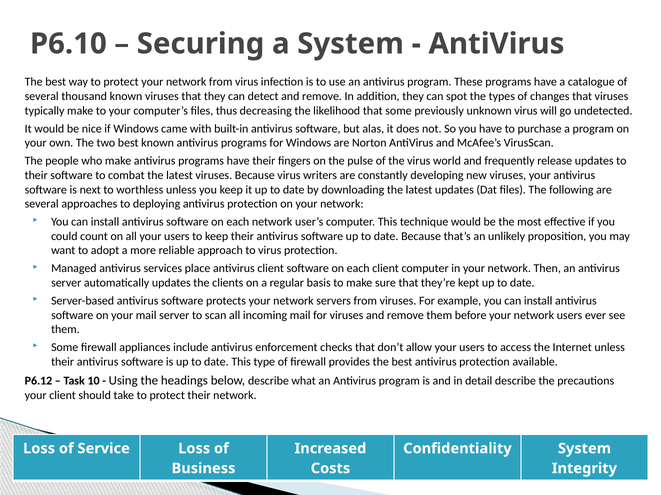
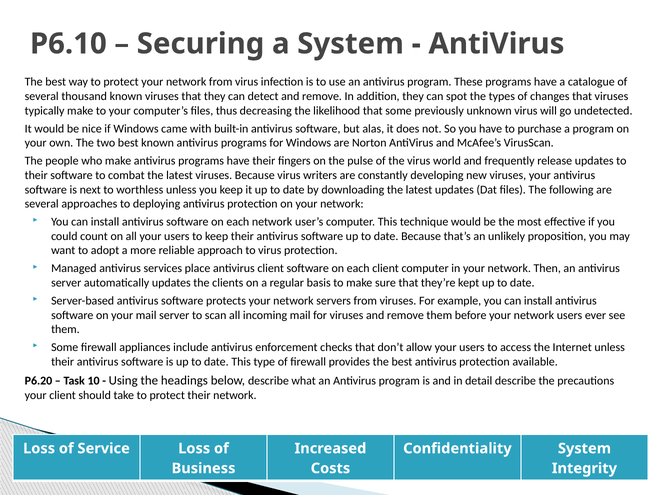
P6.12: P6.12 -> P6.20 (38, 381)
